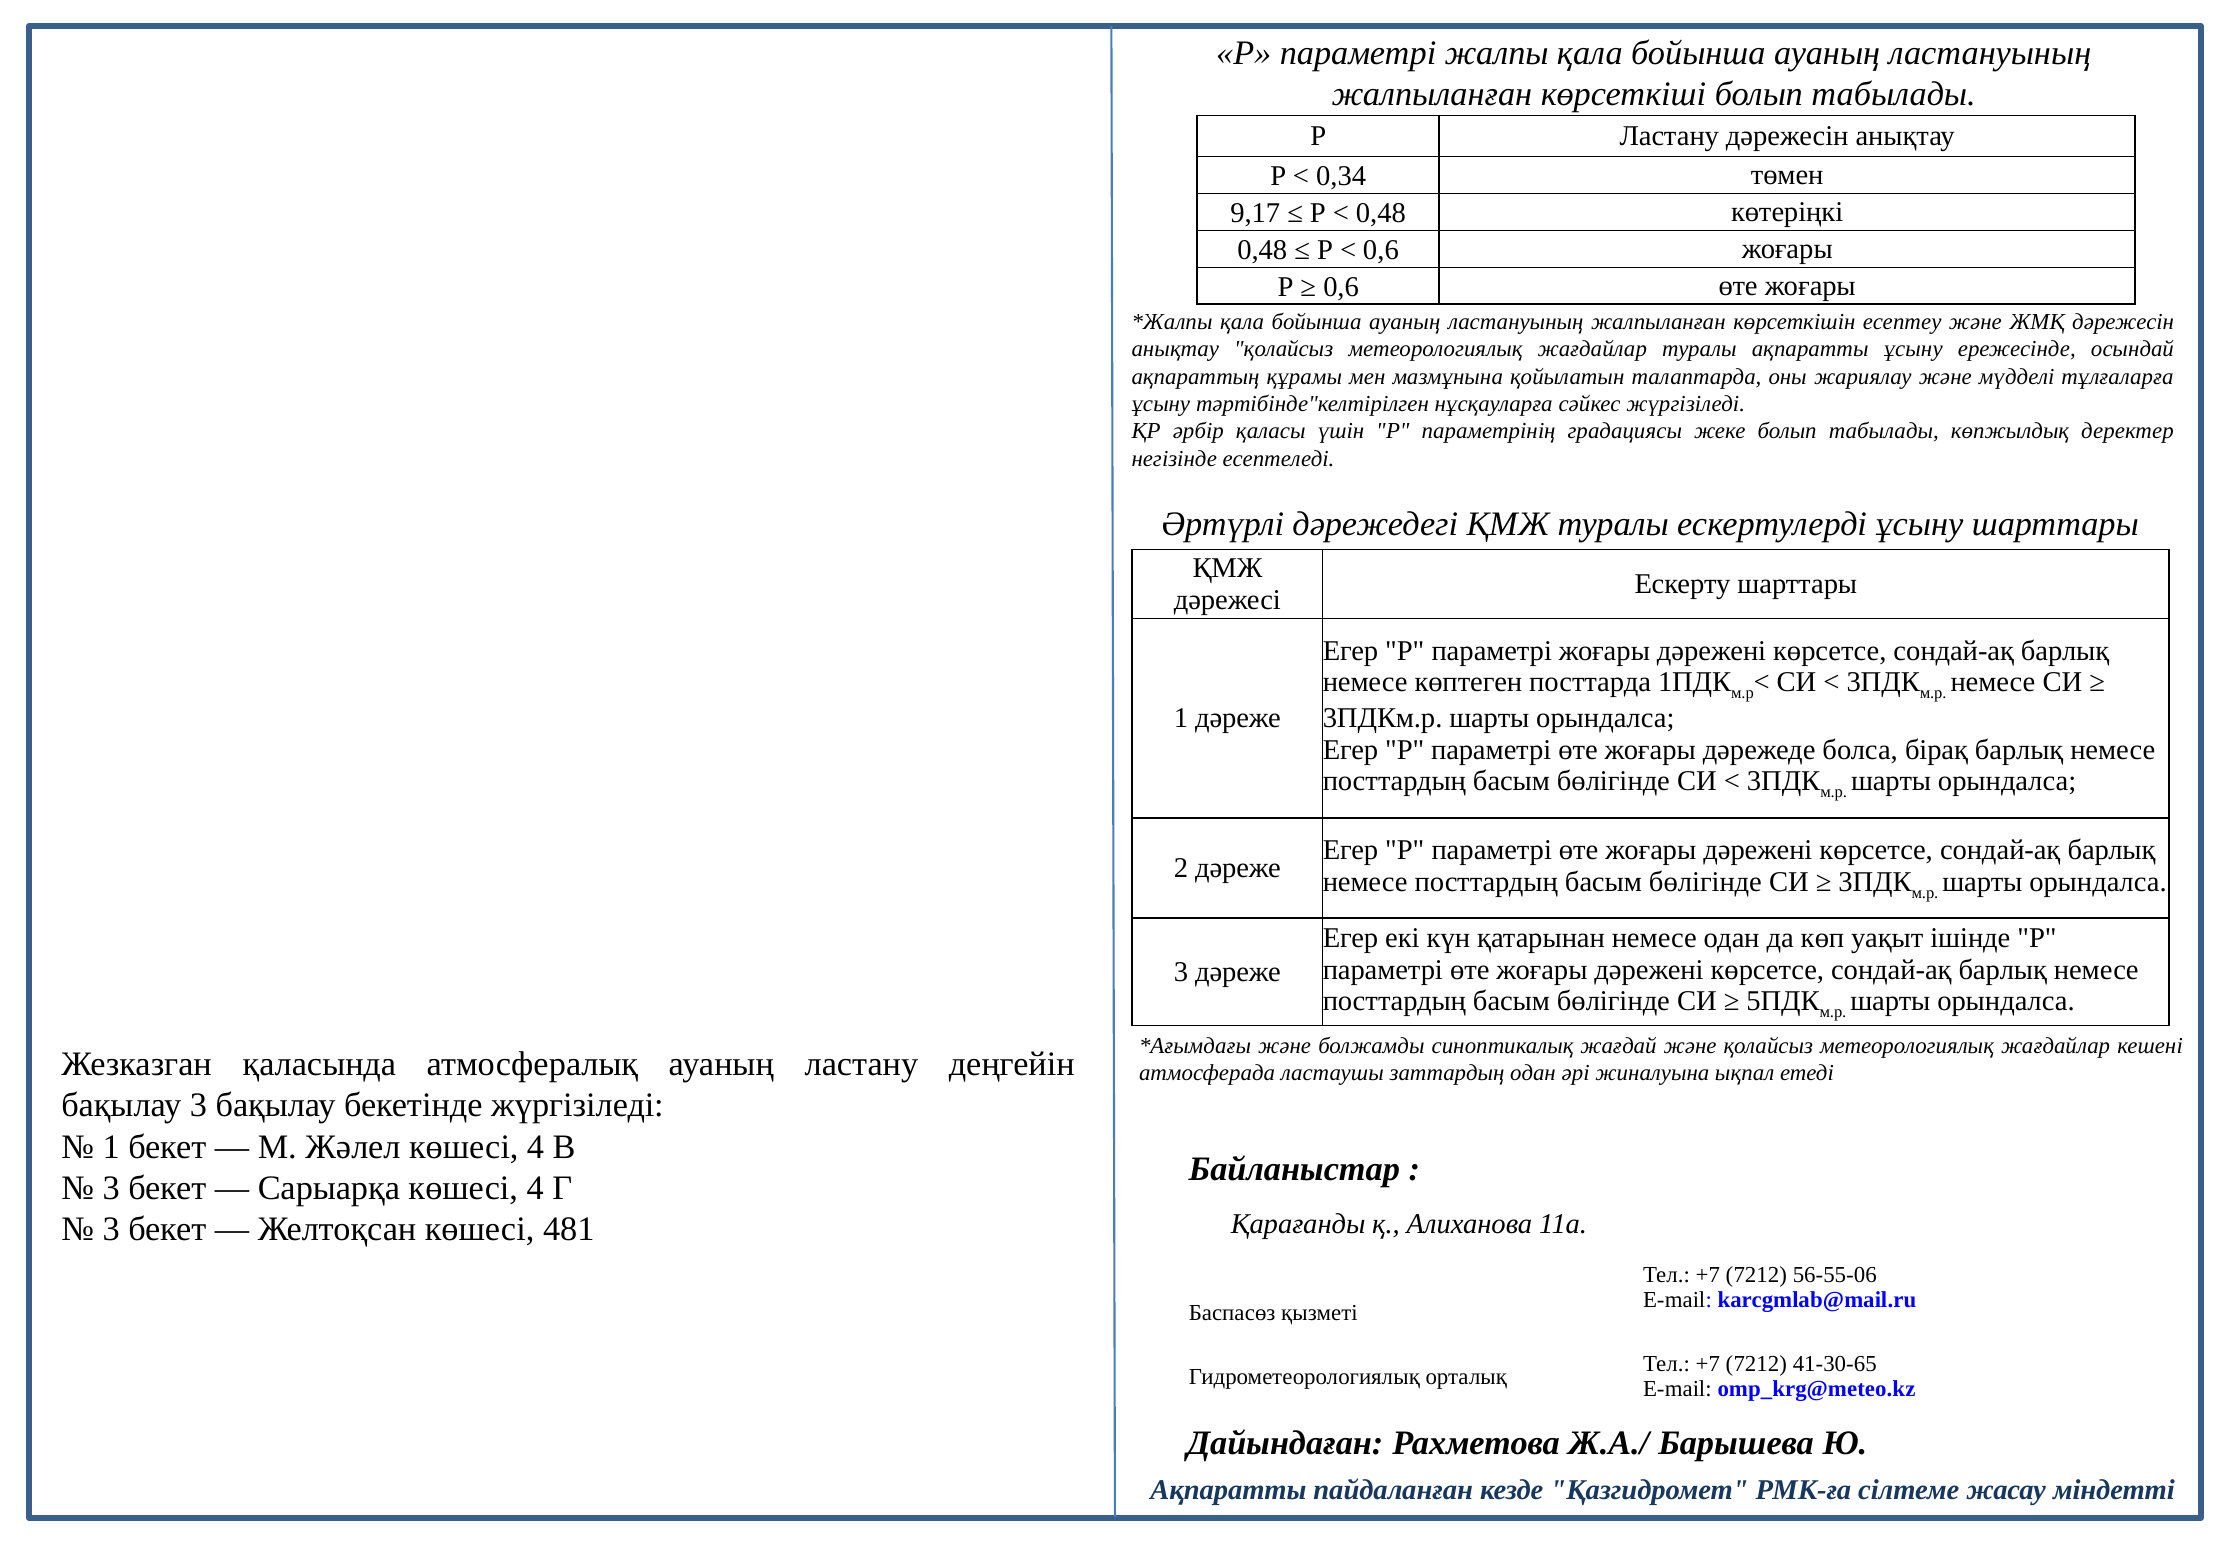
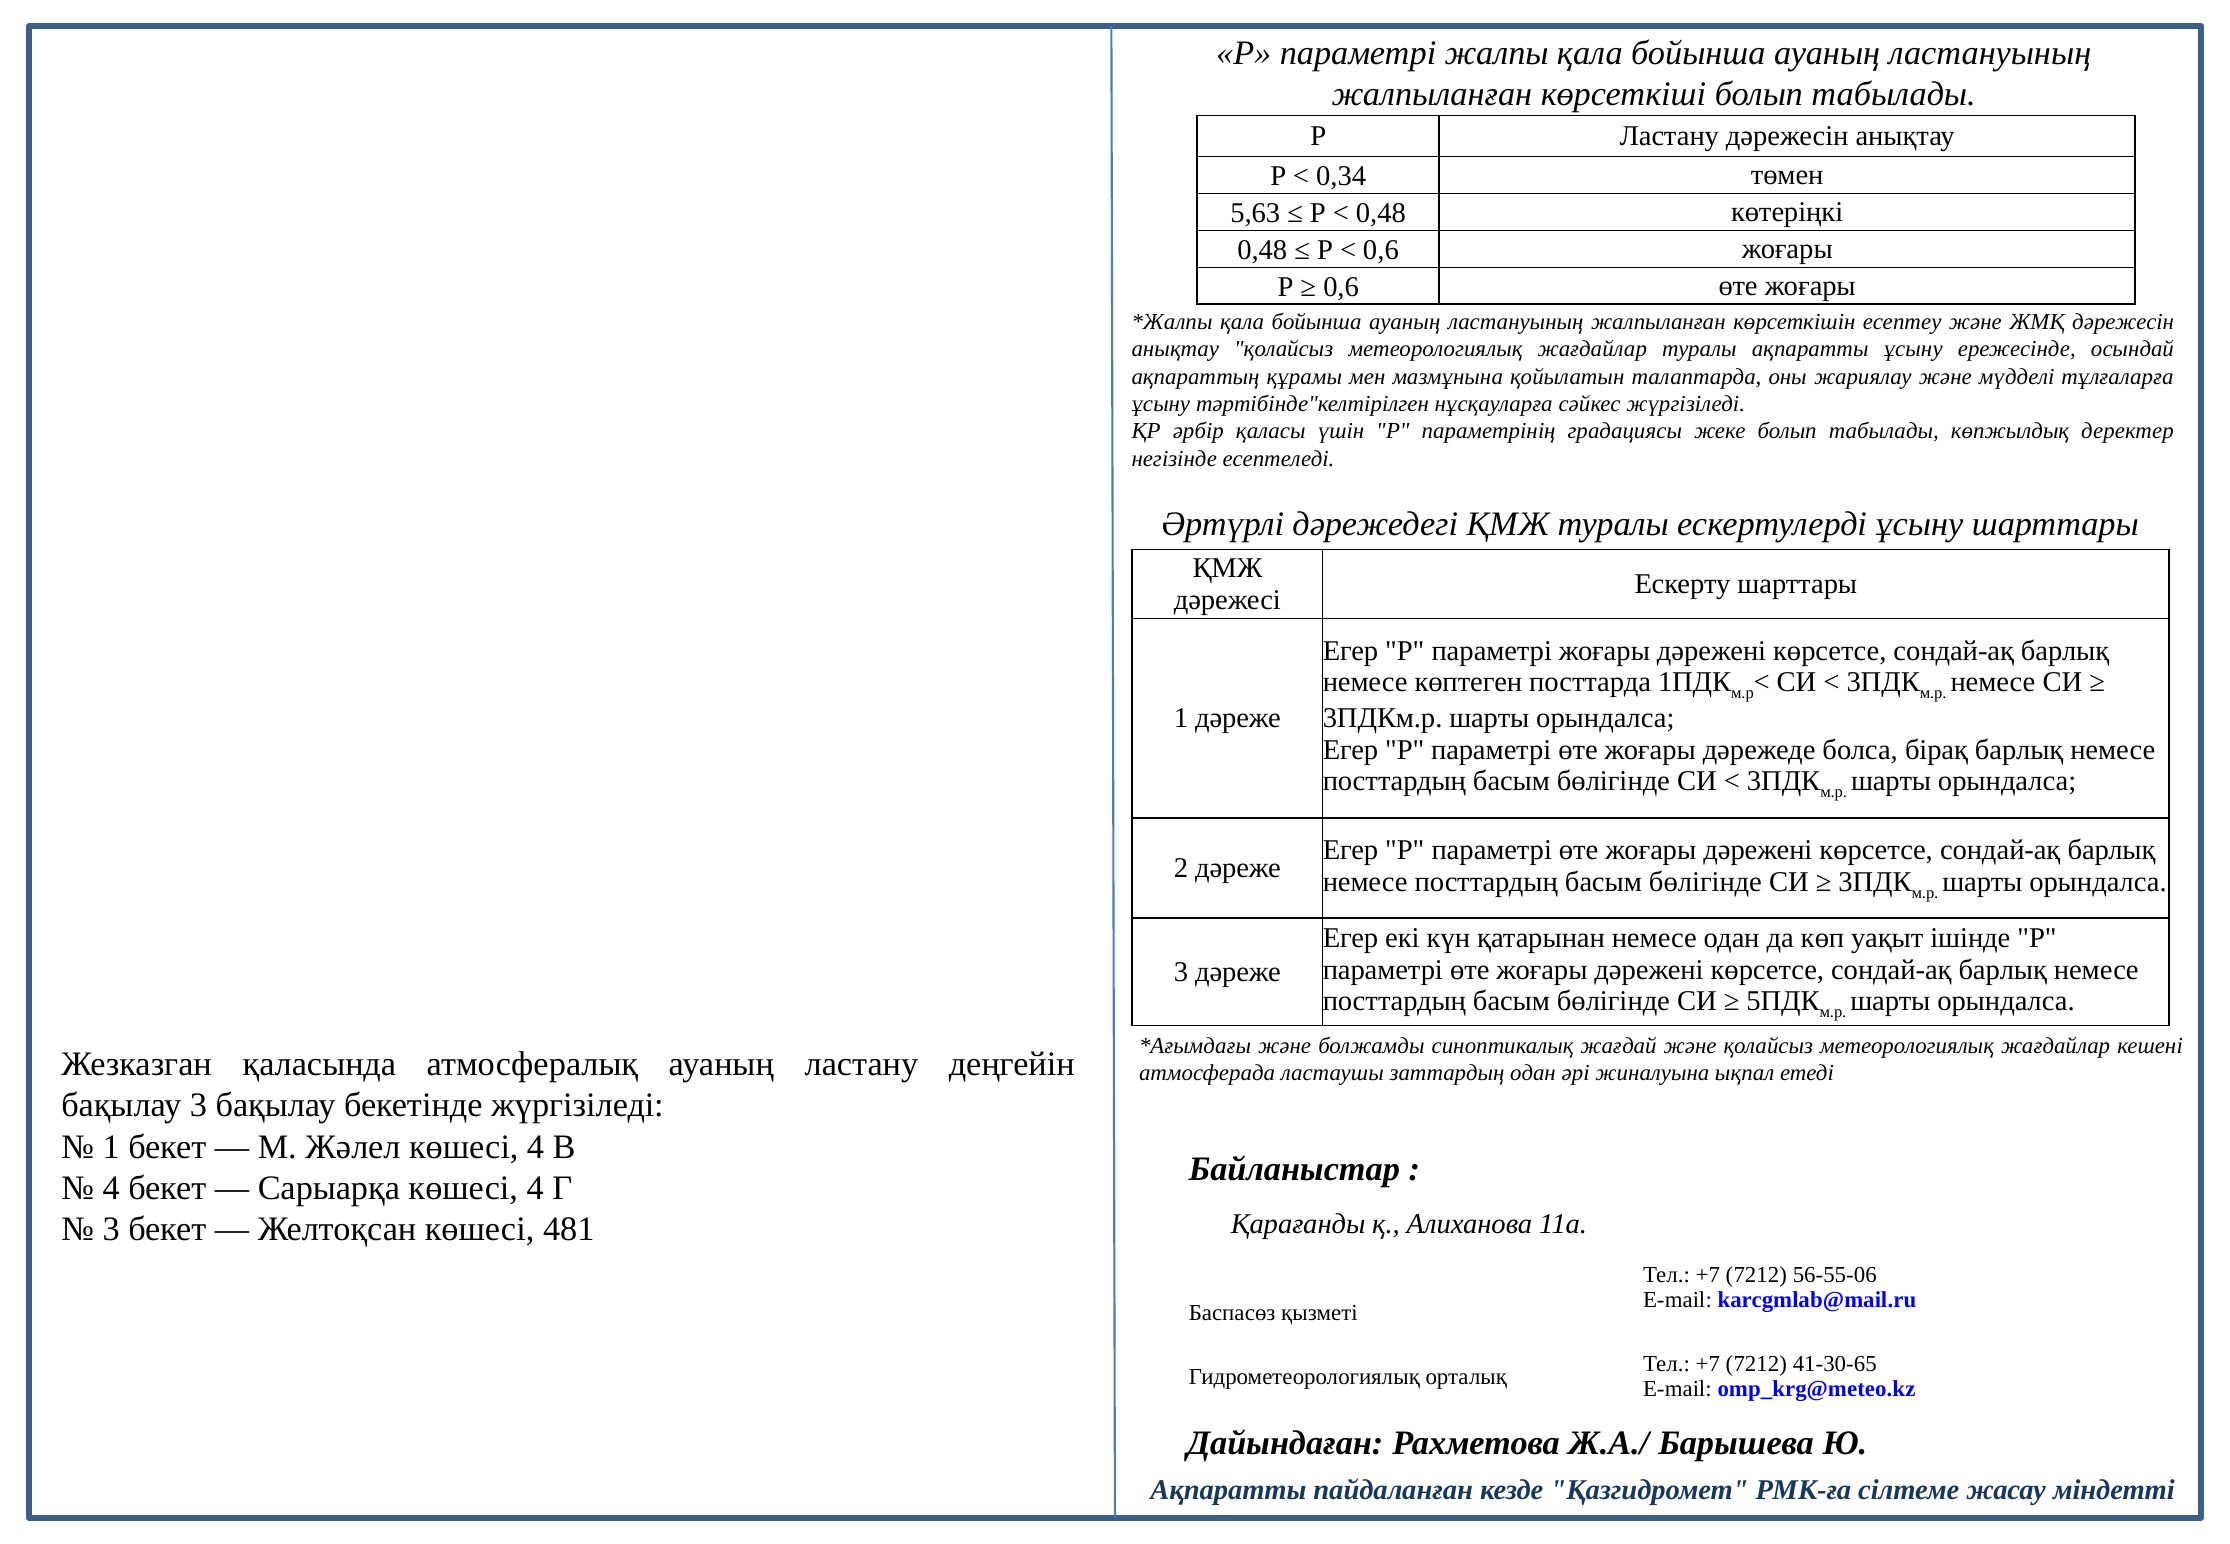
9,17: 9,17 -> 5,63 (1255, 213)
3: 3 -> 4 (111, 1188)
